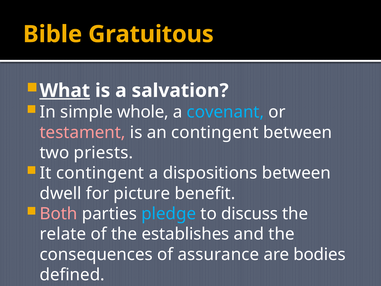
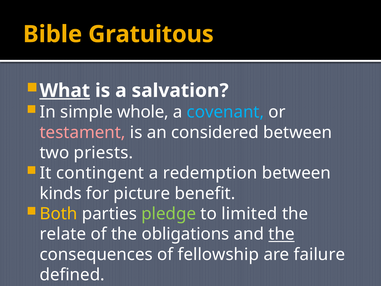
an contingent: contingent -> considered (215, 132)
dispositions: dispositions -> redemption (210, 173)
dwell: dwell -> kinds (61, 193)
Both colour: pink -> yellow (59, 214)
pledge colour: light blue -> light green (169, 214)
discuss: discuss -> limited (249, 214)
establishes: establishes -> obligations (185, 234)
the underline: none -> present (282, 234)
assurance: assurance -> fellowship (218, 254)
bodies: bodies -> failure (319, 254)
